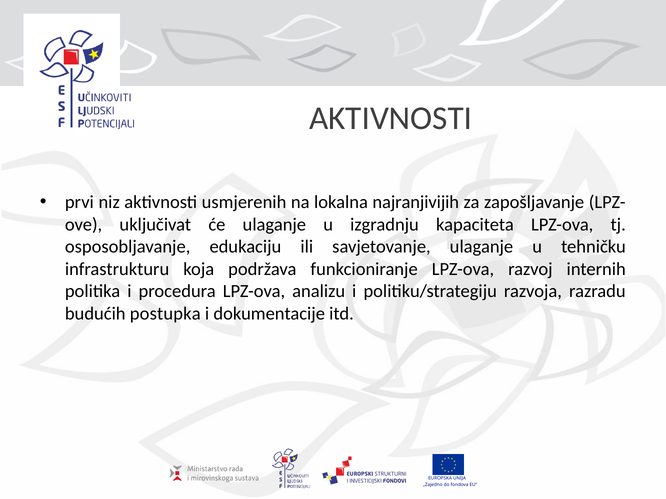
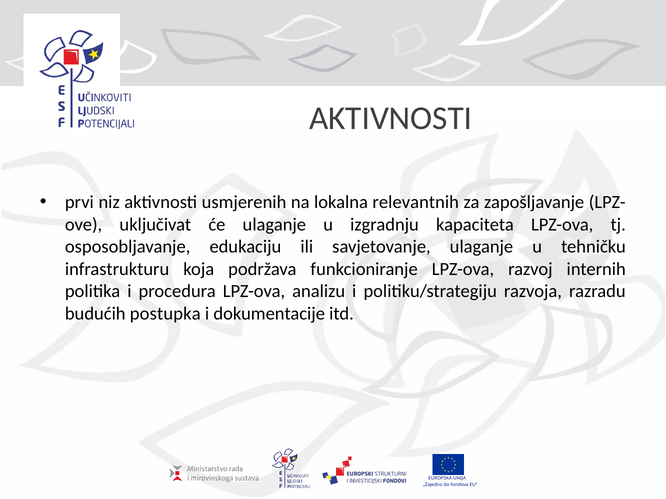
najranjivijih: najranjivijih -> relevantnih (416, 203)
